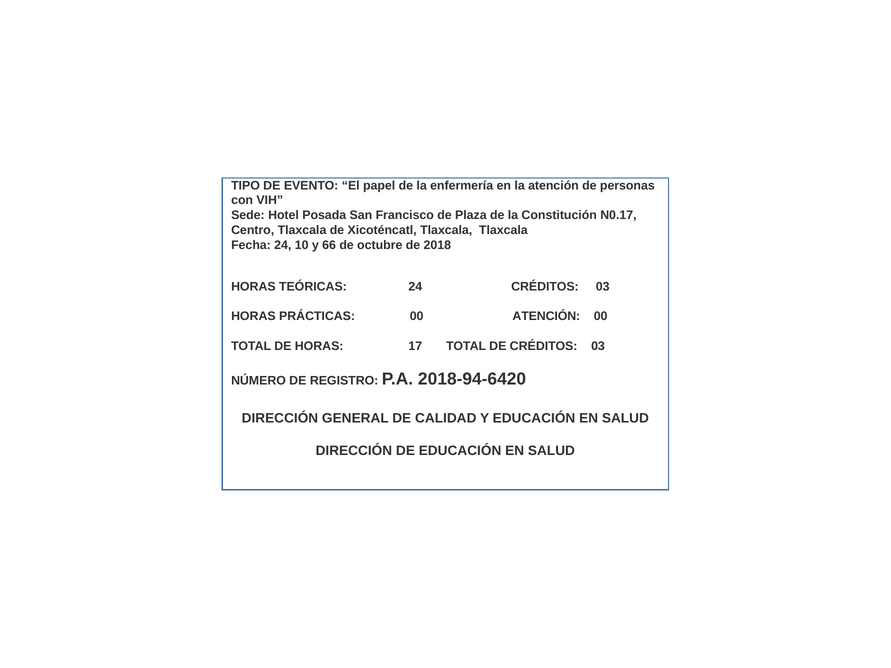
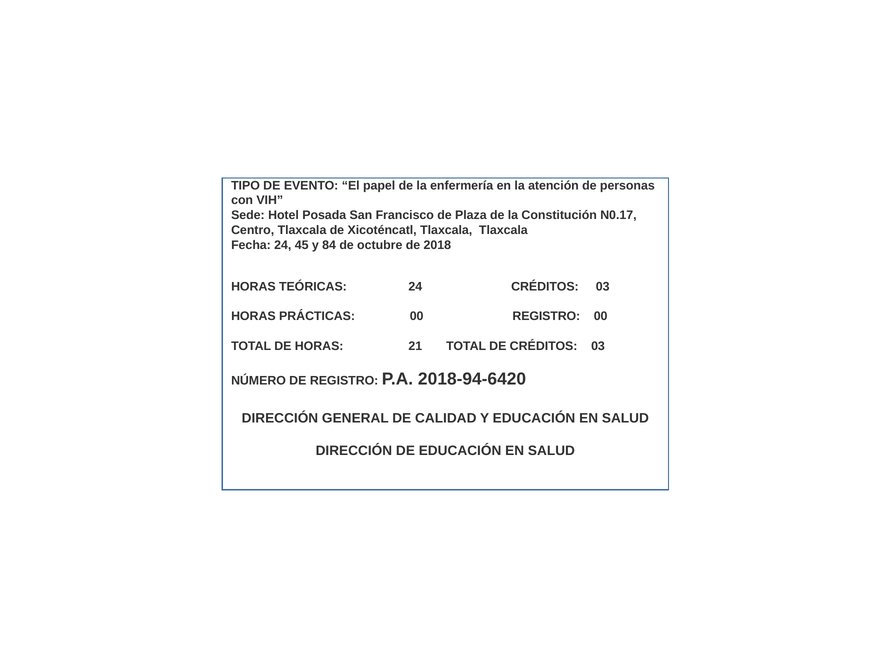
10: 10 -> 45 (302, 245)
66: 66 -> 84 (329, 245)
00 ATENCIÓN: ATENCIÓN -> REGISTRO (546, 316)
17: 17 -> 21 (415, 346)
